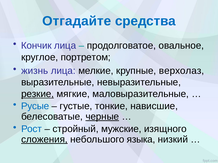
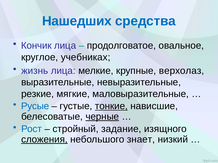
Отгадайте: Отгадайте -> Нашедших (77, 21)
портретом: портретом -> учебниках (86, 57)
резкие underline: present -> none (38, 94)
тонкие underline: none -> present (111, 106)
мужские: мужские -> задание (121, 129)
языка: языка -> знает (141, 140)
